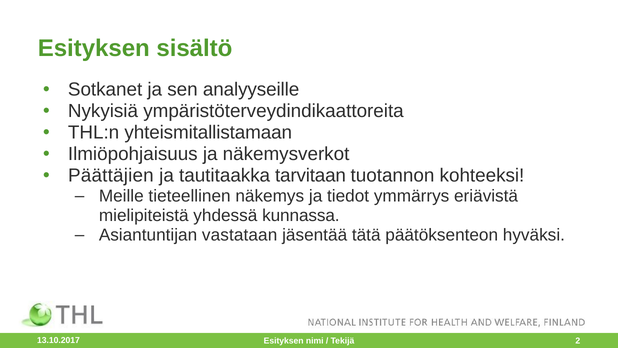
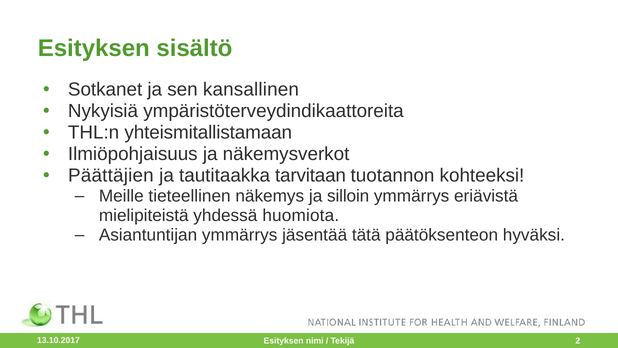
analyyseille: analyyseille -> kansallinen (251, 89)
tiedot: tiedot -> silloin (348, 196)
kunnassa: kunnassa -> huomiota (301, 215)
Asiantuntijan vastataan: vastataan -> ymmärrys (240, 235)
